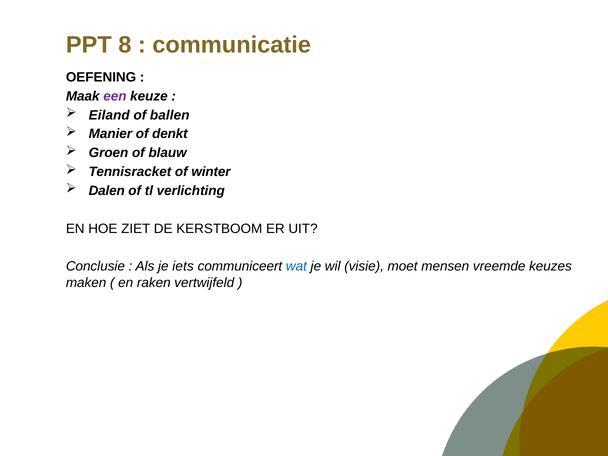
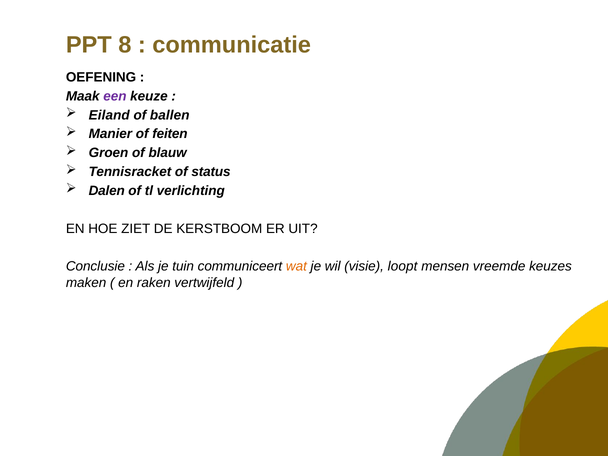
denkt: denkt -> feiten (170, 134)
winter: winter -> status (211, 172)
iets: iets -> tuin (183, 266)
wat colour: blue -> orange (296, 266)
moet: moet -> loopt (403, 266)
